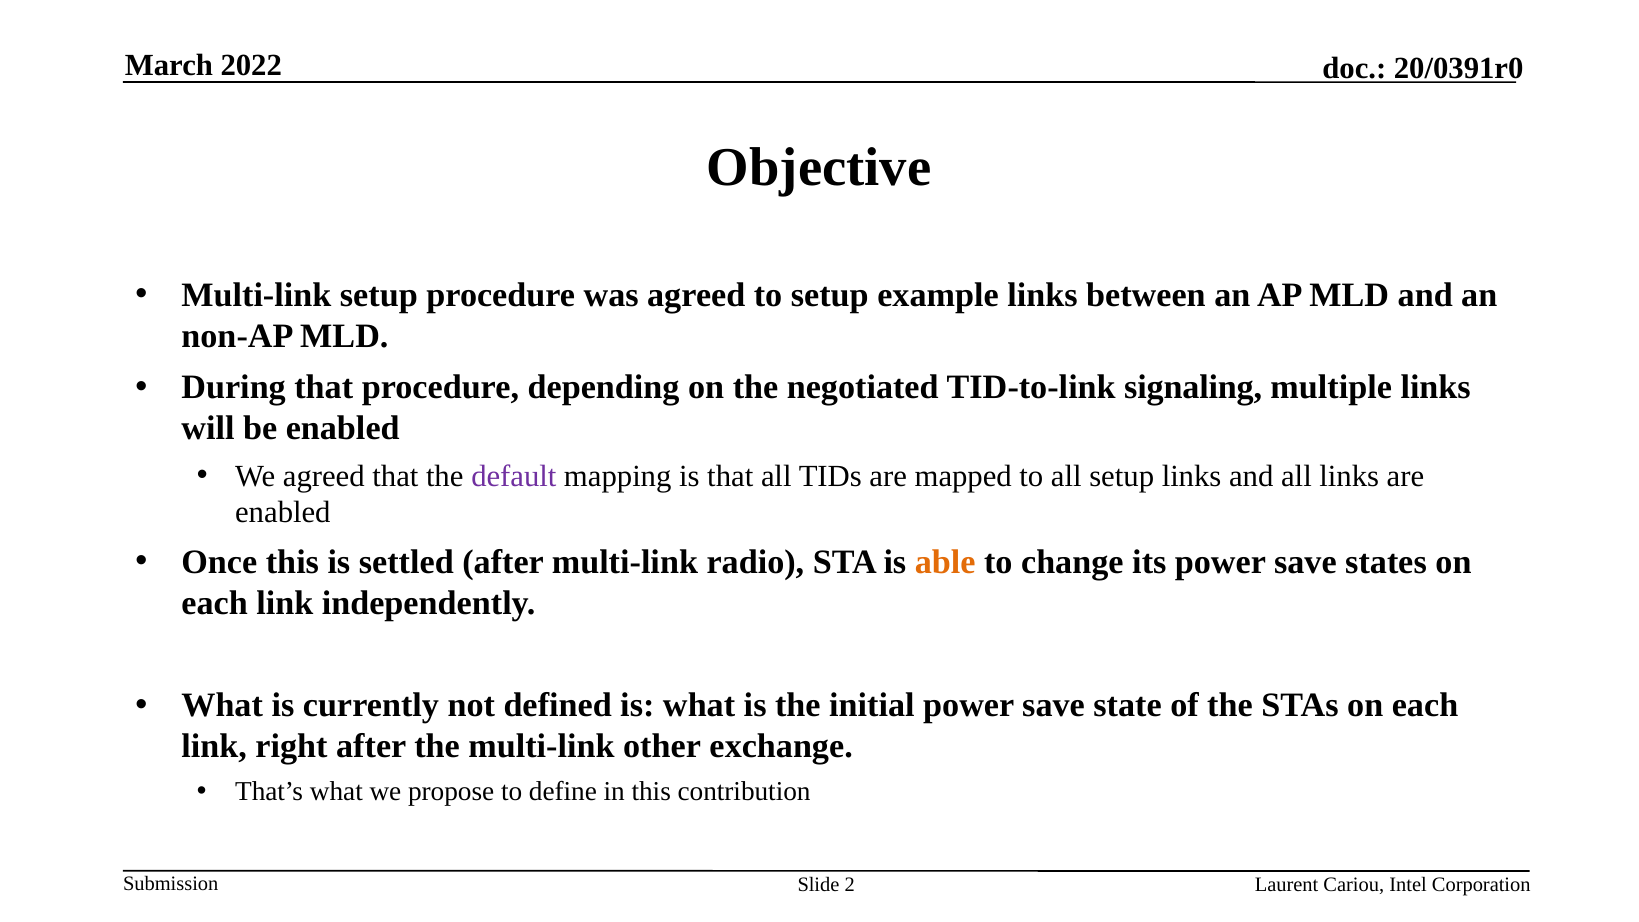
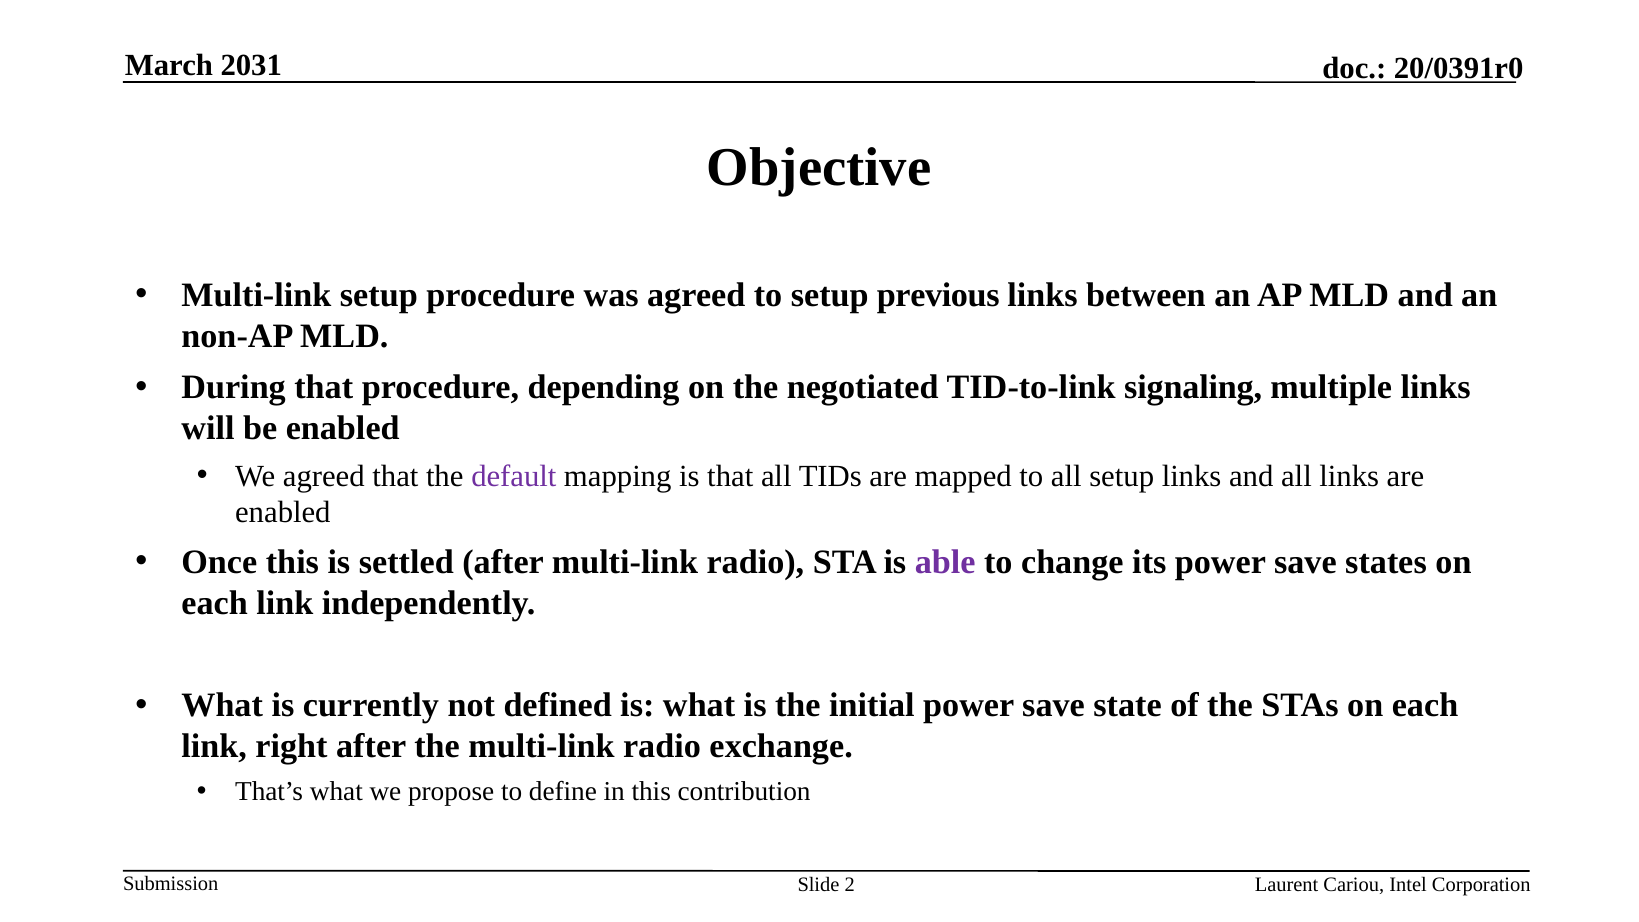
2022: 2022 -> 2031 (251, 65)
example: example -> previous (938, 295)
able colour: orange -> purple (945, 562)
the multi-link other: other -> radio (662, 747)
